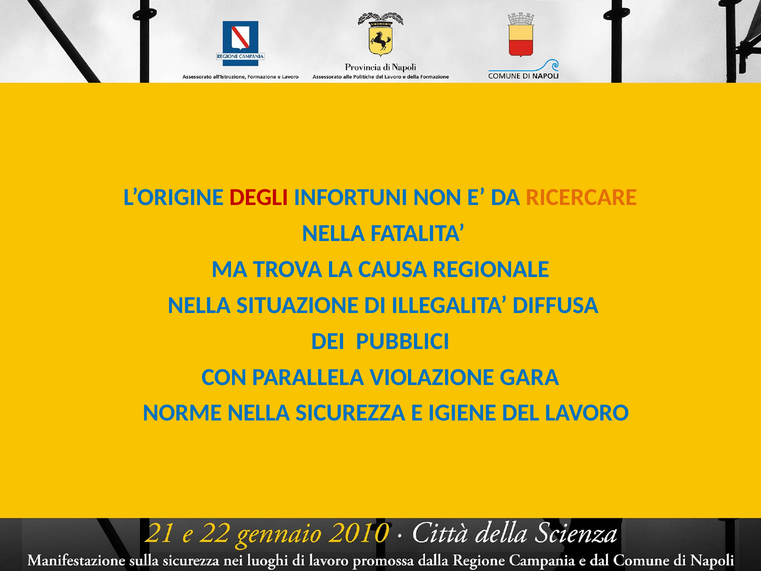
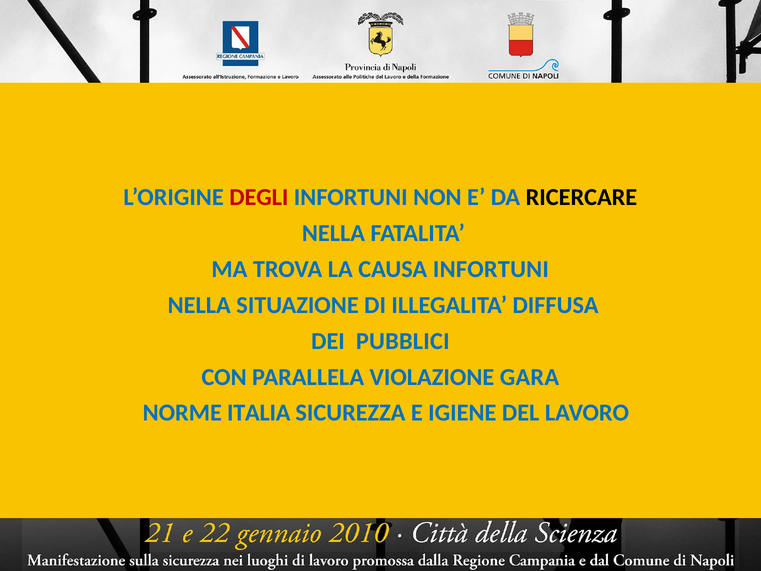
RICERCARE colour: orange -> black (581, 197)
CAUSA REGIONALE: REGIONALE -> INFORTUNI (491, 269)
NORME NELLA: NELLA -> ITALIA (259, 413)
